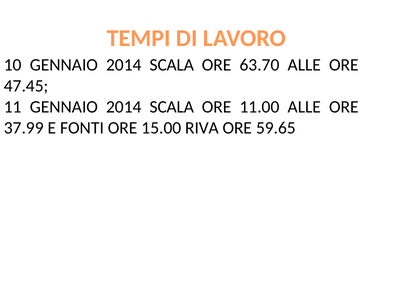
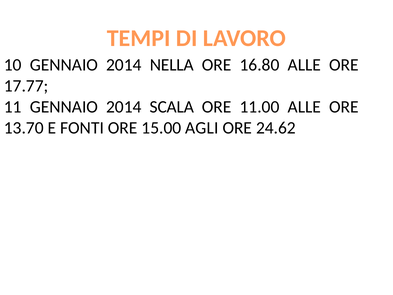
10 GENNAIO 2014 SCALA: SCALA -> NELLA (172, 65)
63.70: 63.70 -> 16.80 (260, 65)
47.45: 47.45 -> 17.77 (26, 86)
37.99: 37.99 -> 13.70 (24, 128)
RIVA: RIVA -> AGLI (202, 128)
59.65: 59.65 -> 24.62 (276, 128)
